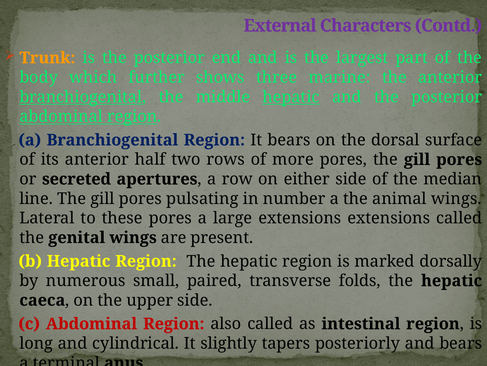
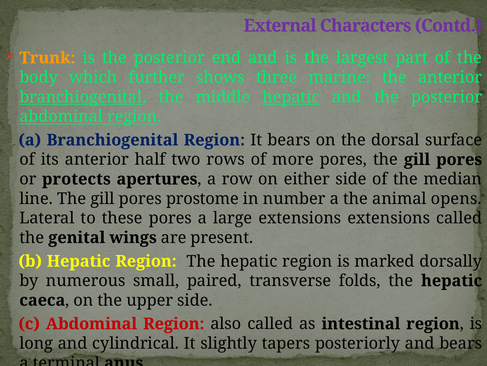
secreted: secreted -> protects (76, 179)
pulsating: pulsating -> prostome (202, 198)
animal wings: wings -> opens (456, 198)
